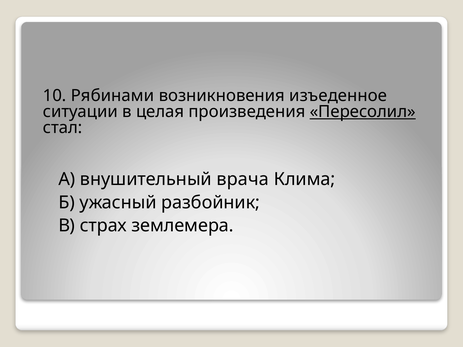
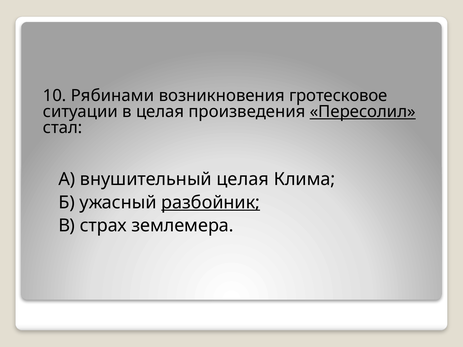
изъеденное: изъеденное -> гротесковое (338, 96)
внушительный врача: врача -> целая (243, 179)
разбойник underline: none -> present (211, 203)
